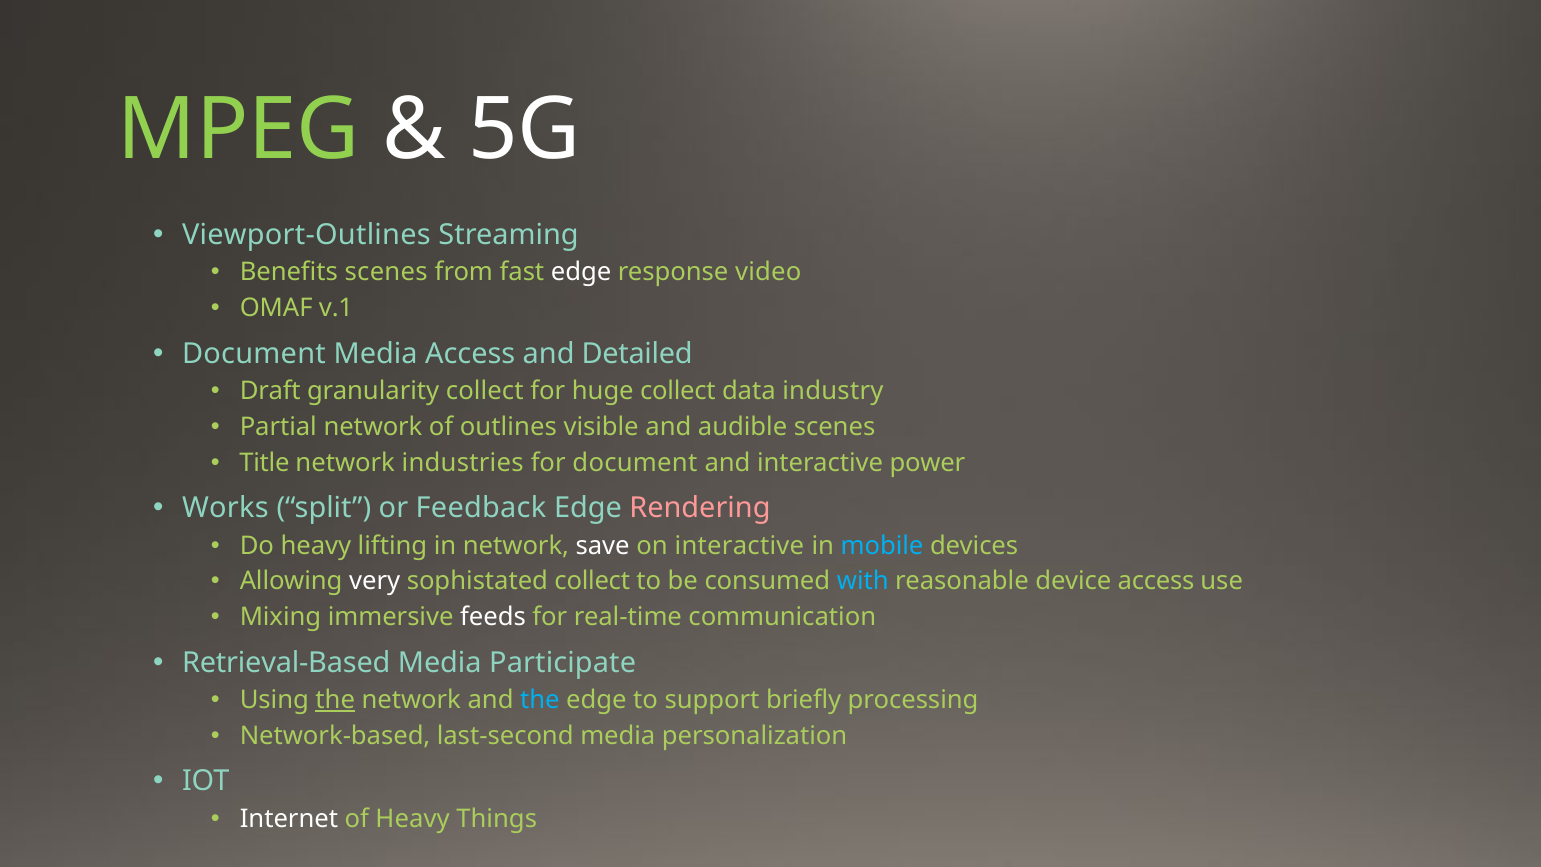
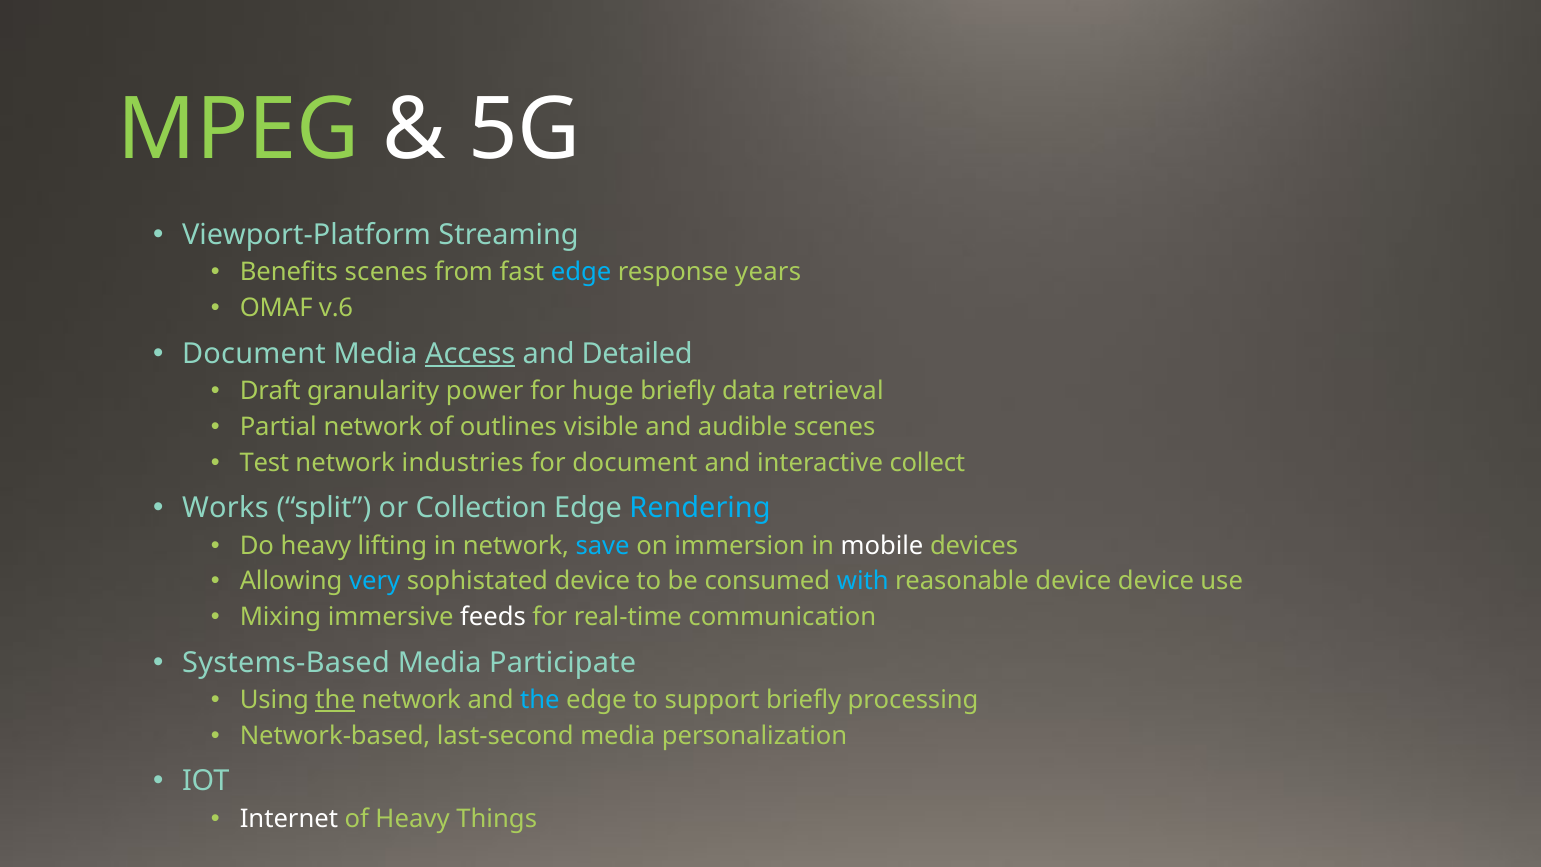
Viewport-Outlines: Viewport-Outlines -> Viewport-Platform (306, 235)
edge colour: white -> light blue (581, 272)
video: video -> years (768, 272)
v.1: v.1 -> v.6 (336, 308)
Access underline: none -> present (470, 354)
granularity collect: collect -> power (485, 391)
huge collect: collect -> briefly (678, 391)
industry: industry -> retrieval (833, 391)
Title: Title -> Test (264, 463)
power: power -> collect (927, 463)
Feedback: Feedback -> Collection (481, 508)
Rendering colour: pink -> light blue (700, 508)
save colour: white -> light blue (603, 546)
on interactive: interactive -> immersion (740, 546)
mobile colour: light blue -> white (882, 546)
very colour: white -> light blue (375, 581)
sophistated collect: collect -> device (592, 581)
device access: access -> device (1156, 581)
Retrieval-Based: Retrieval-Based -> Systems-Based (286, 662)
